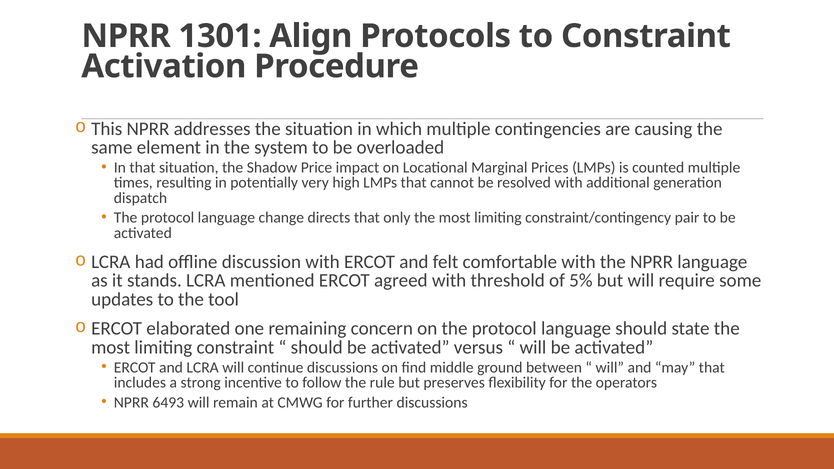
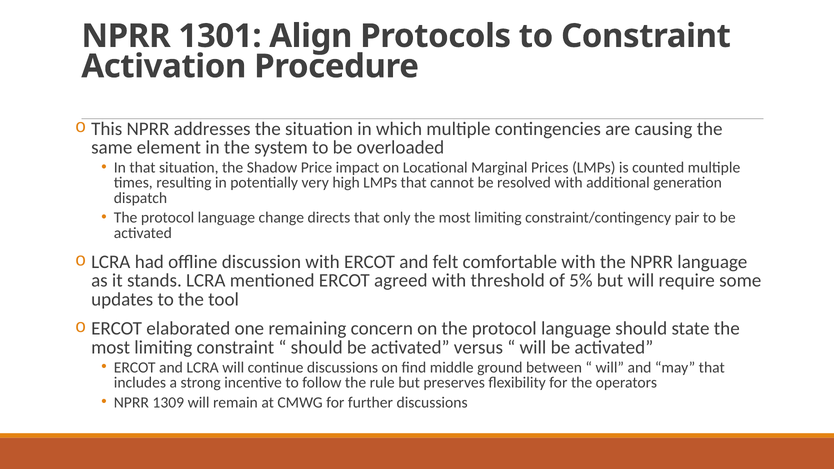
6493: 6493 -> 1309 (168, 402)
